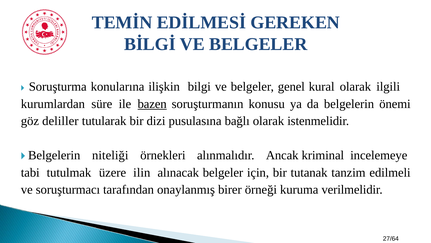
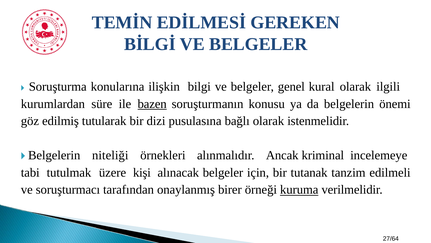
deliller: deliller -> edilmiş (60, 121)
ilin: ilin -> kişi (142, 172)
kuruma underline: none -> present (299, 189)
